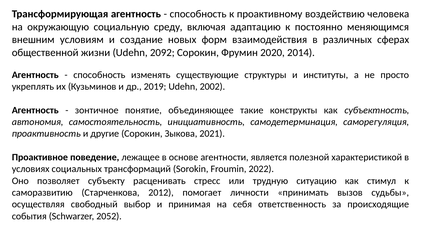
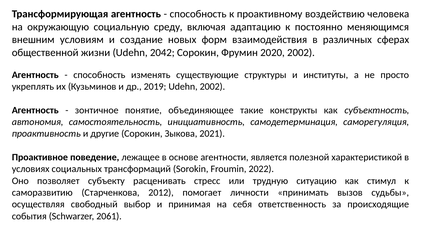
2092: 2092 -> 2042 (162, 53)
2020 2014: 2014 -> 2002 (301, 53)
2052: 2052 -> 2061 (109, 216)
